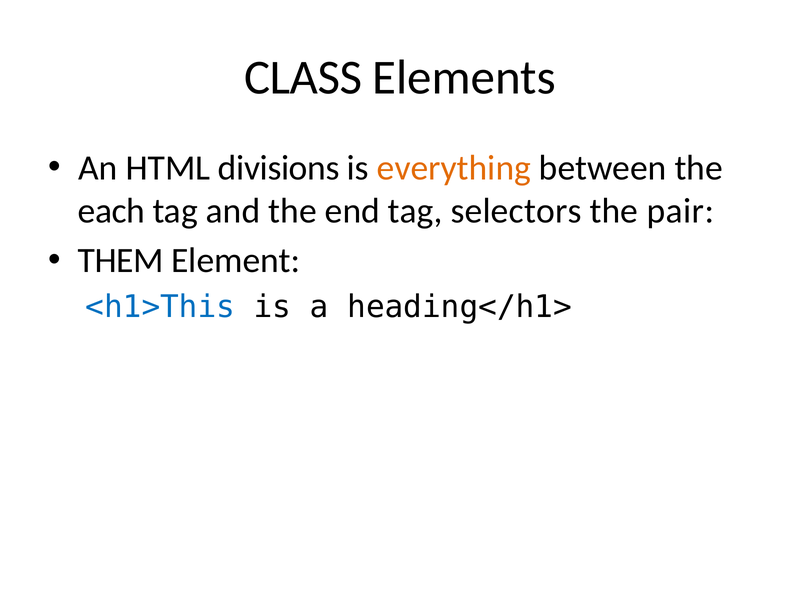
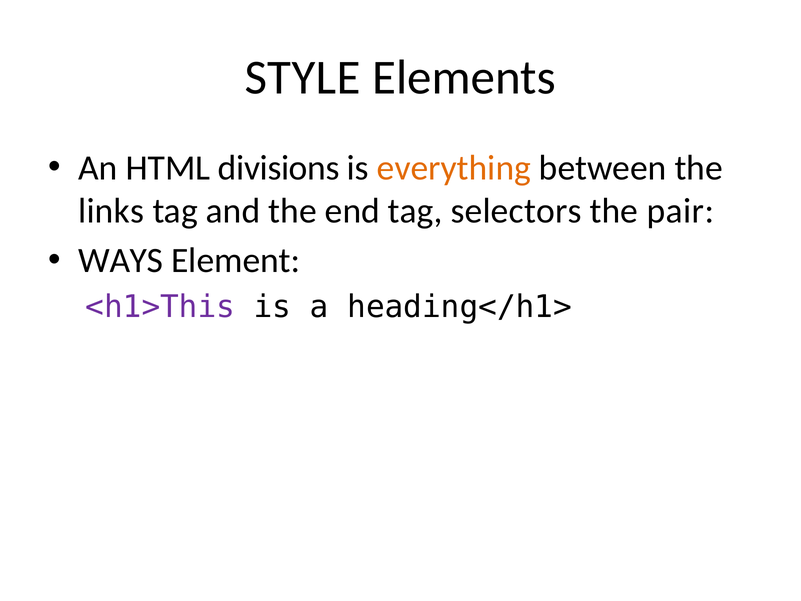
CLASS: CLASS -> STYLE (303, 78)
each: each -> links (111, 211)
THEM: THEM -> WAYS (121, 261)
<h1>This colour: blue -> purple (160, 307)
